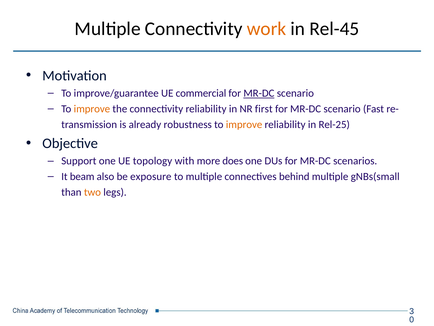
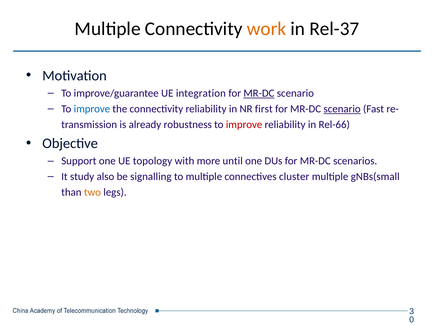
Rel-45: Rel-45 -> Rel-37 (334, 29)
commercial: commercial -> integration (201, 93)
improve colour: orange -> blue (92, 109)
scenario underline: none -> present (342, 109)
improve colour: orange -> red (244, 124)
Rel-25: Rel-25 -> Rel-66 (334, 124)
does: does -> until (233, 161)
beam: beam -> study (82, 176)
exposure: exposure -> signalling (151, 176)
behind: behind -> cluster (294, 176)
